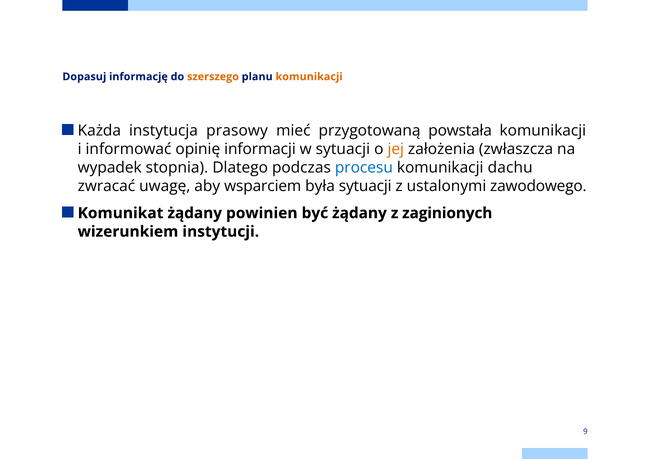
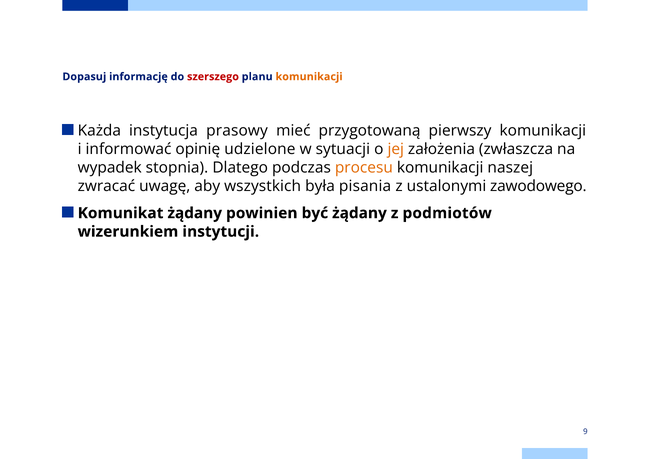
szerszego colour: orange -> red (213, 77)
powstała: powstała -> pierwszy (460, 131)
informacji: informacji -> udzielone (260, 149)
procesu colour: blue -> orange (364, 168)
dachu: dachu -> naszej (510, 168)
wsparciem: wsparciem -> wszystkich (263, 186)
była sytuacji: sytuacji -> pisania (365, 186)
zaginionych: zaginionych -> podmiotów (447, 213)
